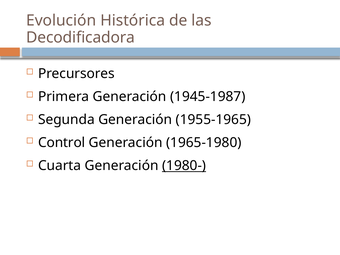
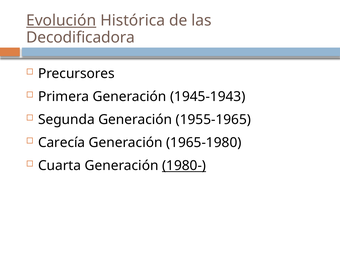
Evolución underline: none -> present (61, 21)
1945-1987: 1945-1987 -> 1945-1943 (208, 97)
Control: Control -> Carecía (62, 143)
